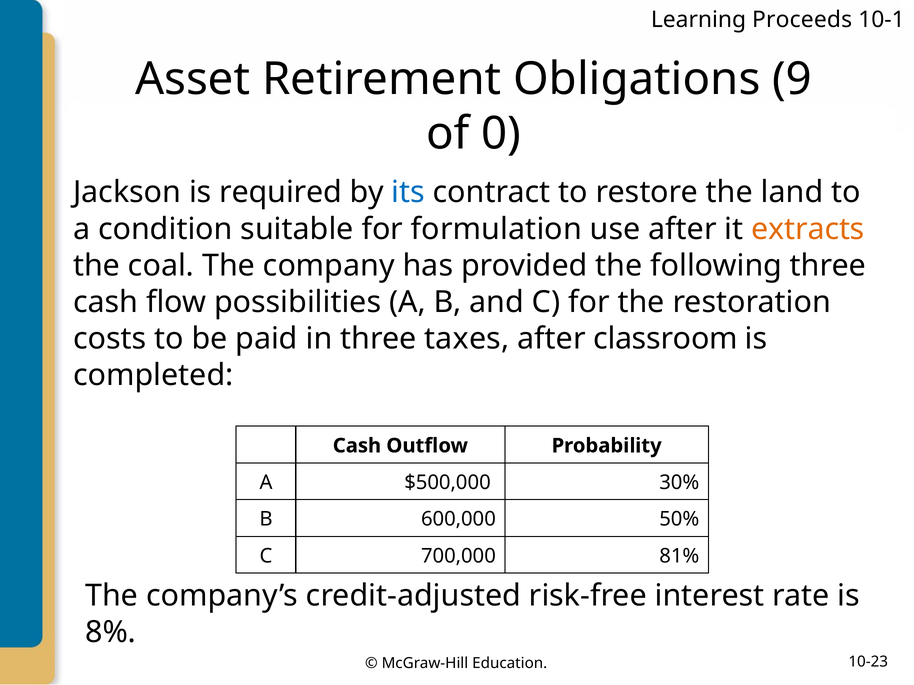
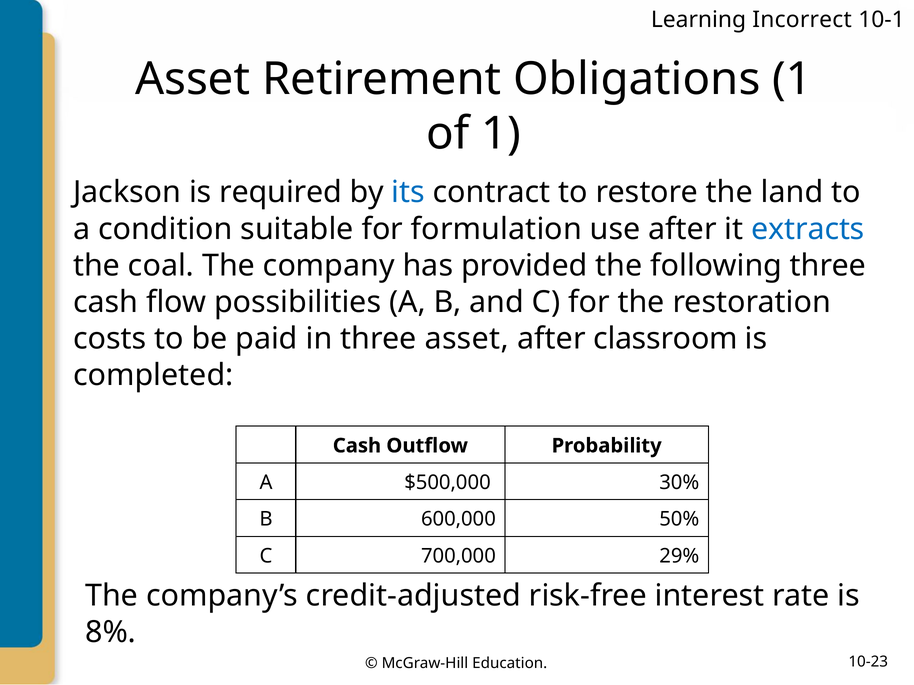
Proceeds: Proceeds -> Incorrect (802, 20)
Obligations 9: 9 -> 1 (792, 79)
of 0: 0 -> 1 (501, 134)
extracts colour: orange -> blue (808, 229)
three taxes: taxes -> asset (467, 339)
81%: 81% -> 29% (679, 556)
